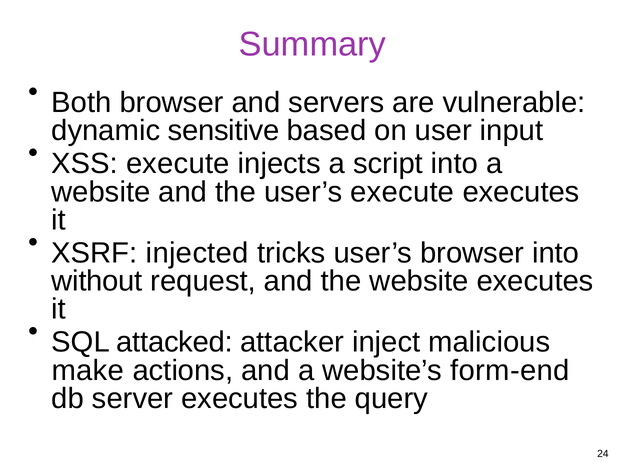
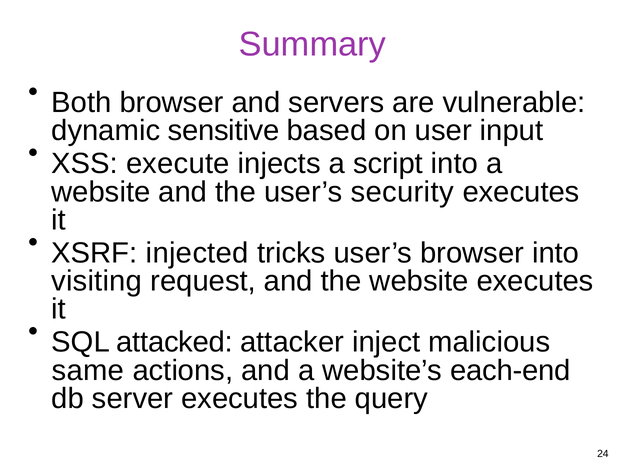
user’s execute: execute -> security (402, 192)
without: without -> visiting (97, 281)
make: make -> same (88, 370)
form-end: form-end -> each-end (510, 370)
